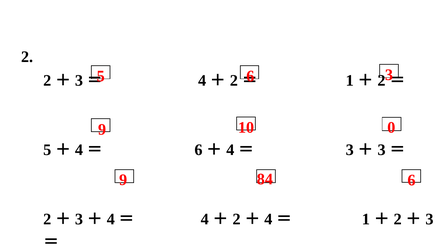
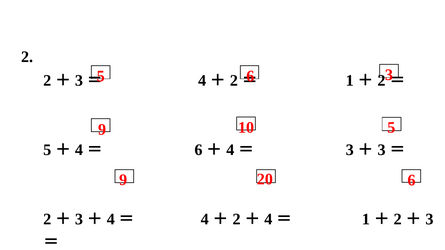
10 0: 0 -> 5 (391, 128)
84: 84 -> 20 (265, 180)
